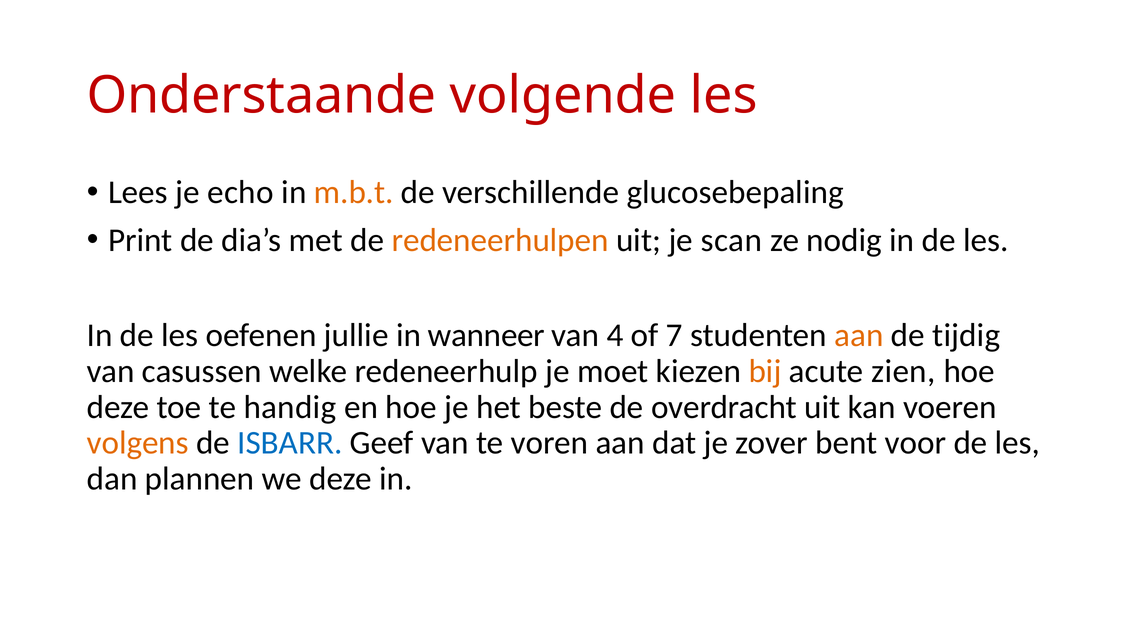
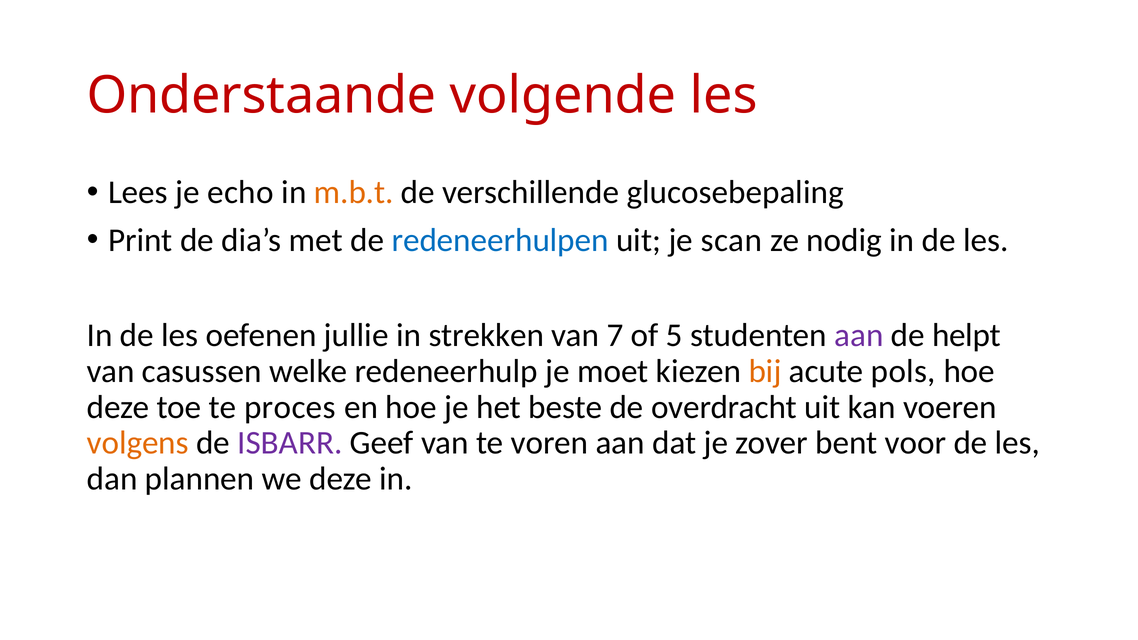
redeneerhulpen colour: orange -> blue (500, 240)
wanneer: wanneer -> strekken (486, 336)
4: 4 -> 7 (615, 336)
7: 7 -> 5 (674, 336)
aan colour: orange -> purple (859, 336)
tijdig: tijdig -> helpt (967, 336)
zien: zien -> pols (903, 371)
handig: handig -> proces (290, 407)
ISBARR colour: blue -> purple (290, 443)
